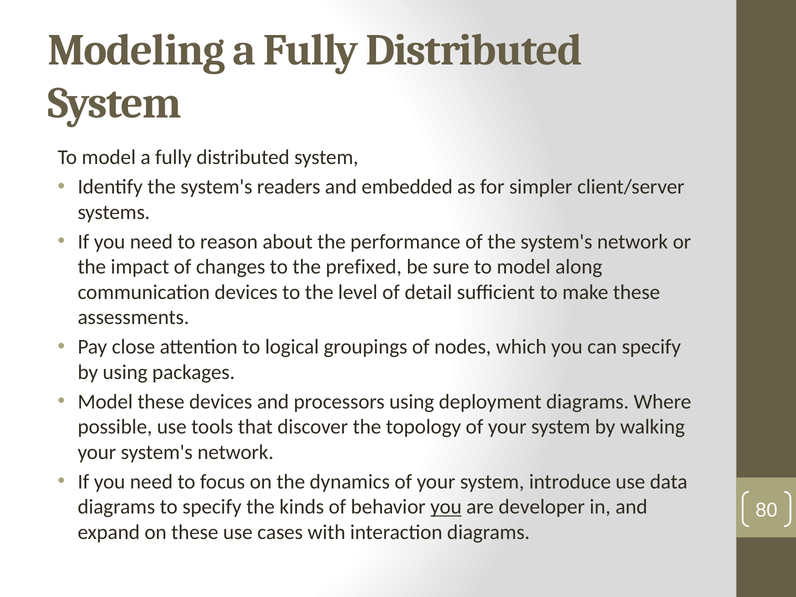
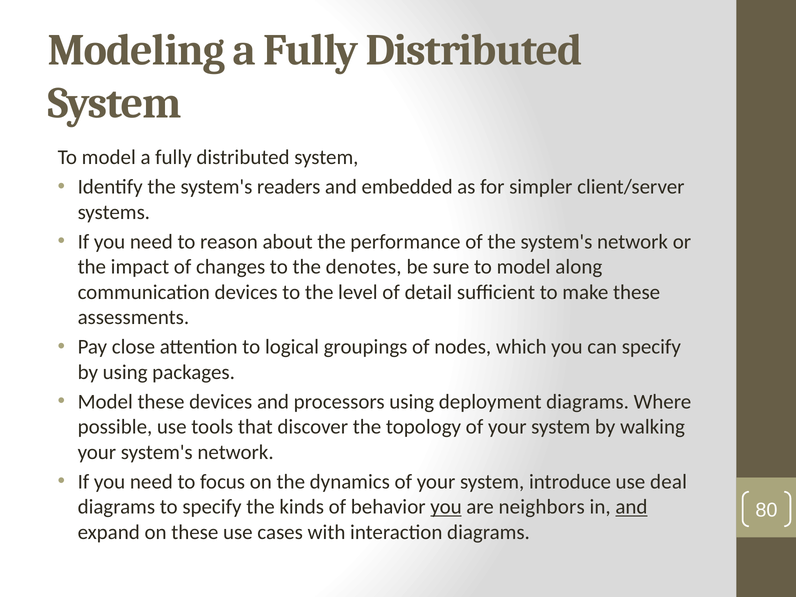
prefixed: prefixed -> denotes (364, 267)
data: data -> deal (669, 482)
developer: developer -> neighbors (542, 507)
and underline: none -> present (631, 507)
